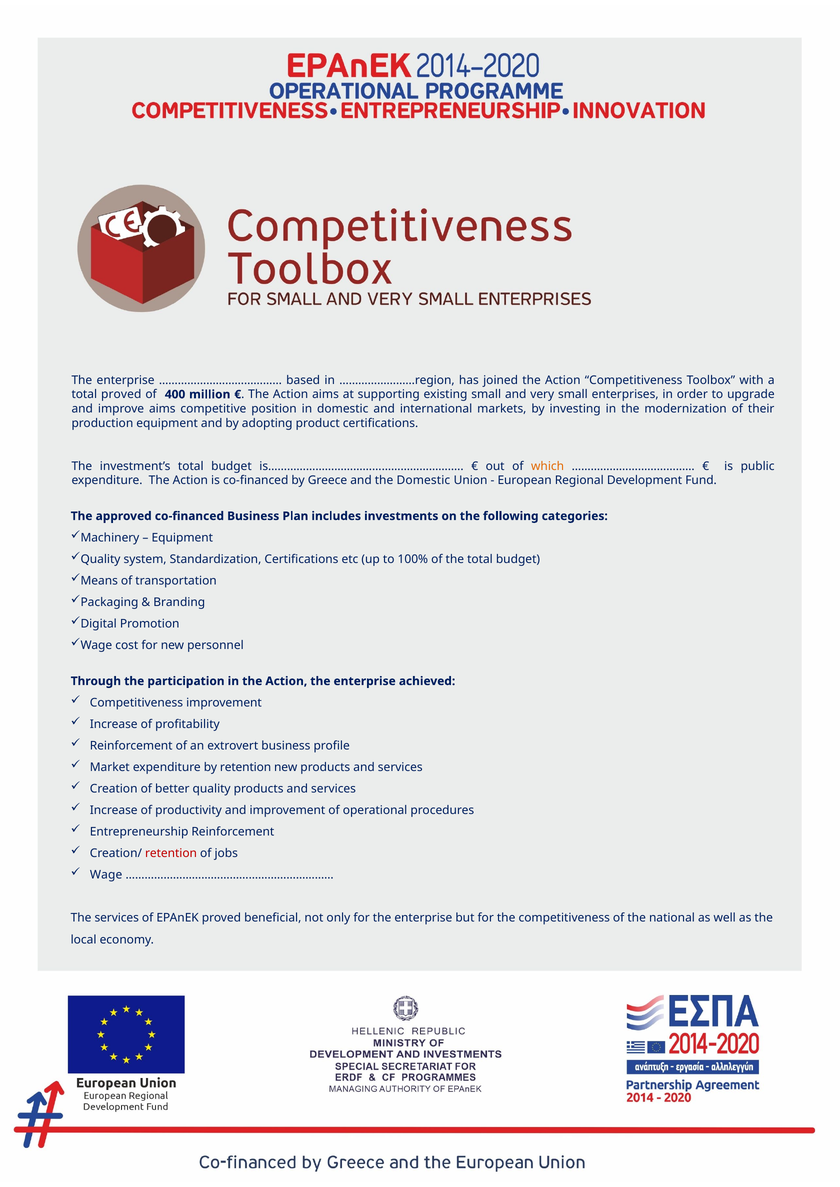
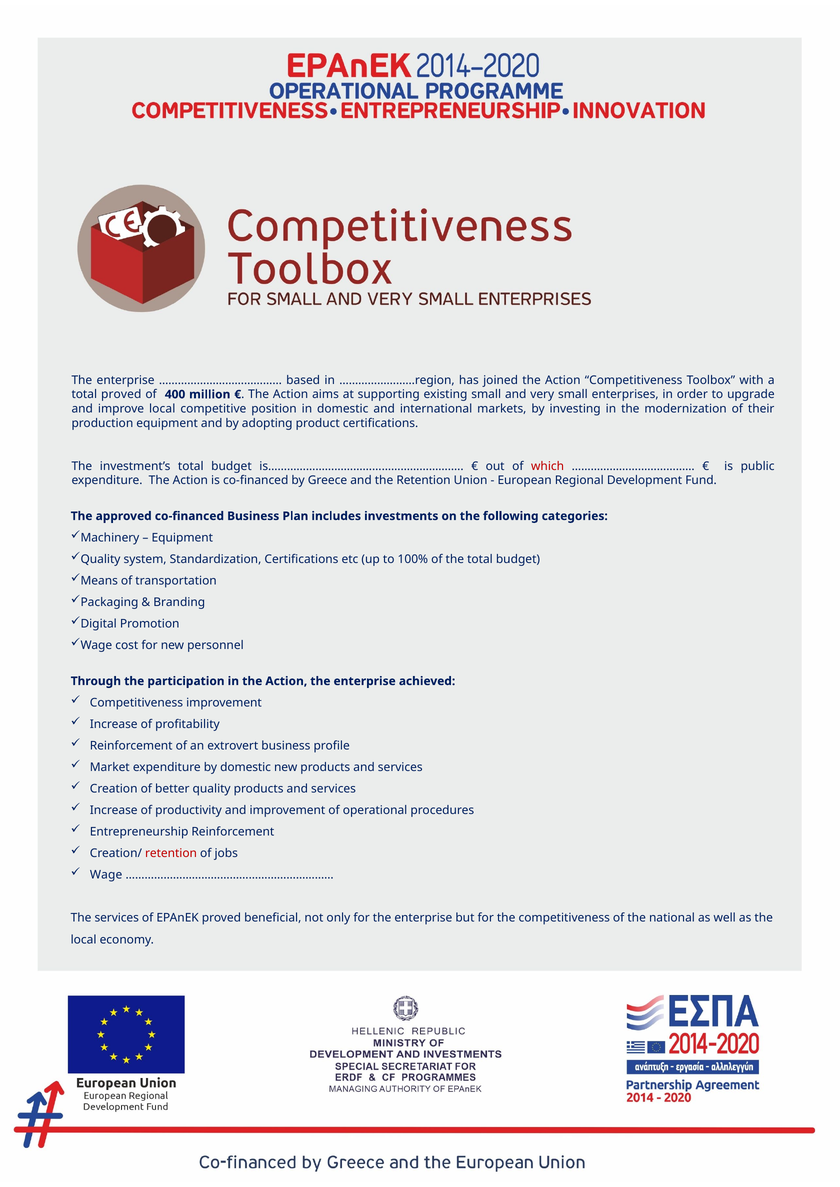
improve aims: aims -> local (162, 409)
which colour: orange -> red (548, 467)
the Domestic: Domestic -> Retention (423, 481)
by retention: retention -> domestic (246, 768)
